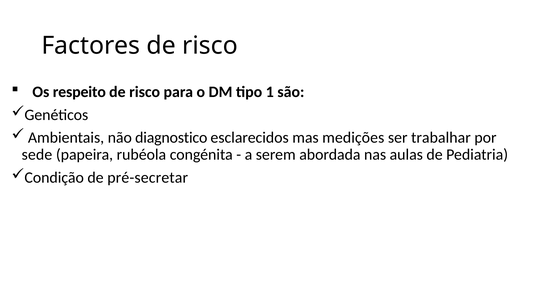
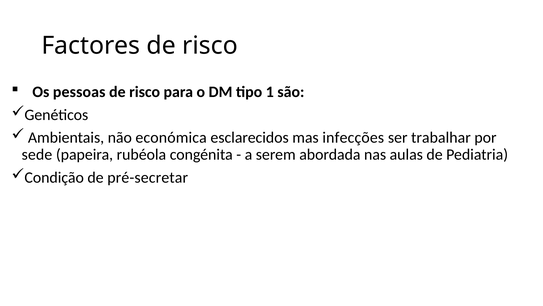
respeito: respeito -> pessoas (79, 92)
diagnostico: diagnostico -> económica (171, 137)
medições: medições -> infecções (353, 137)
